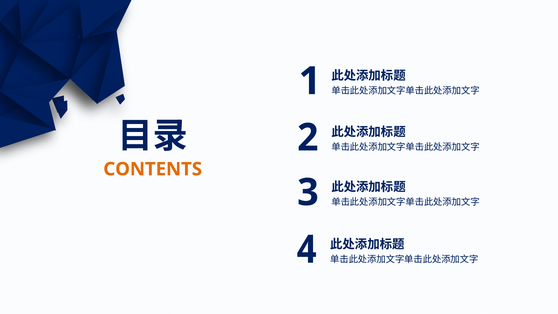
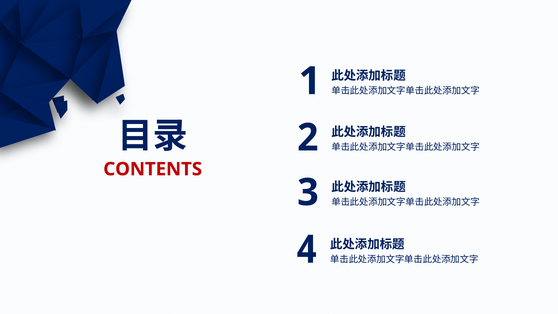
CONTENTS colour: orange -> red (153, 169)
